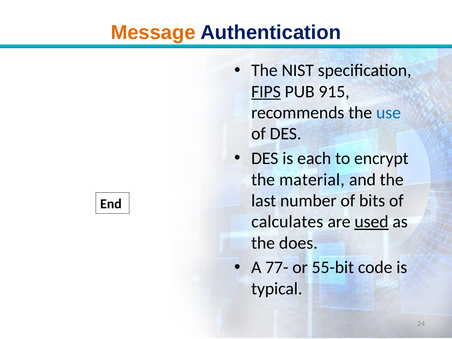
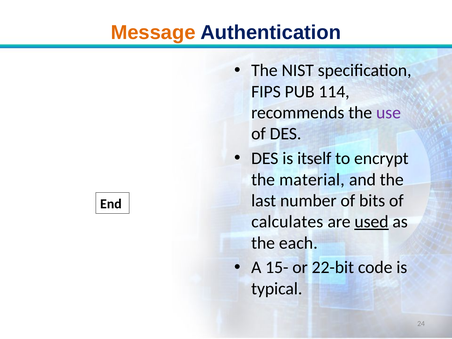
FIPS underline: present -> none (266, 92)
915: 915 -> 114 (334, 92)
use colour: blue -> purple (389, 113)
each: each -> itself (314, 158)
does: does -> each (298, 243)
77-: 77- -> 15- (277, 267)
55-bit: 55-bit -> 22-bit (333, 267)
